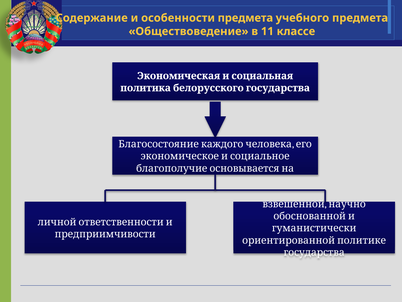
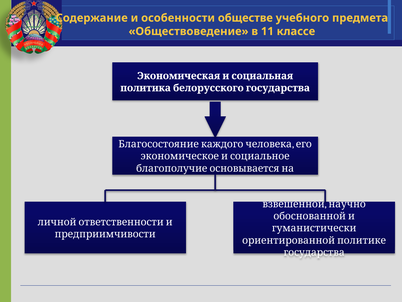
особенности предмета: предмета -> обществе (245, 18)
